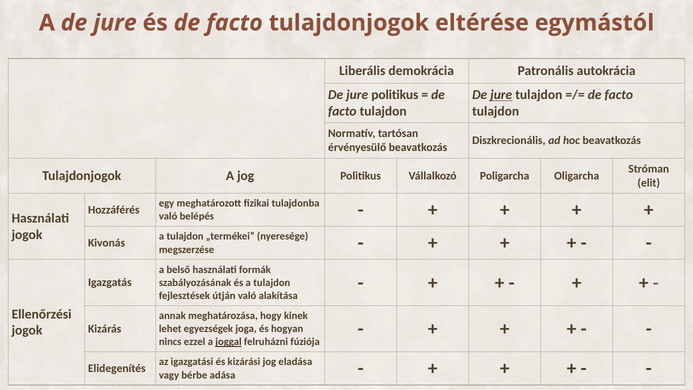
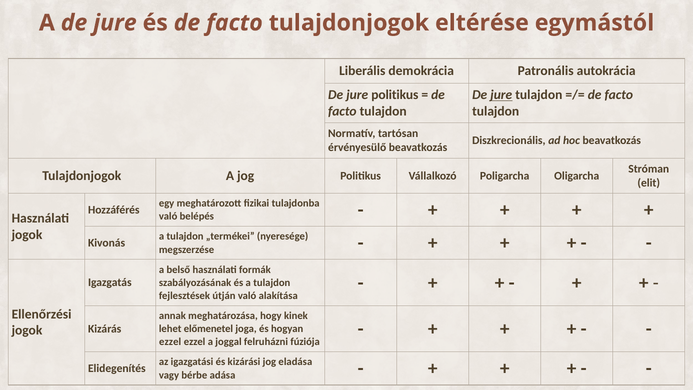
egyezségek: egyezségek -> előmenetel (208, 329)
nincs: nincs -> ezzel (170, 342)
joggal underline: present -> none (228, 342)
